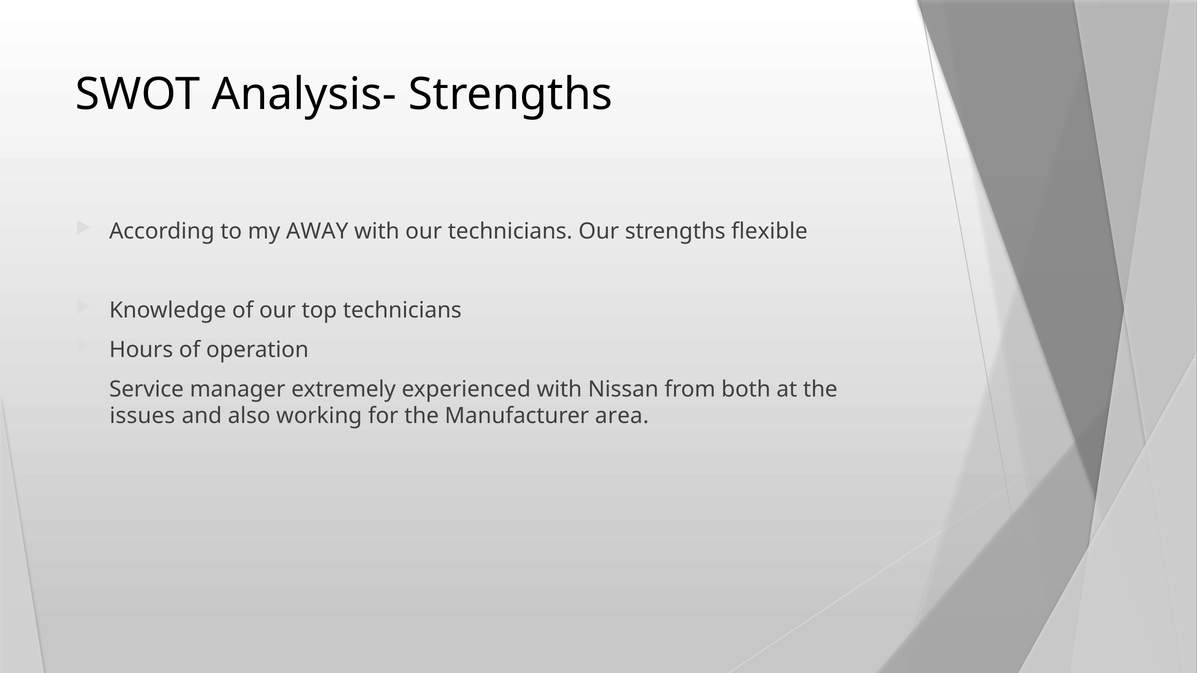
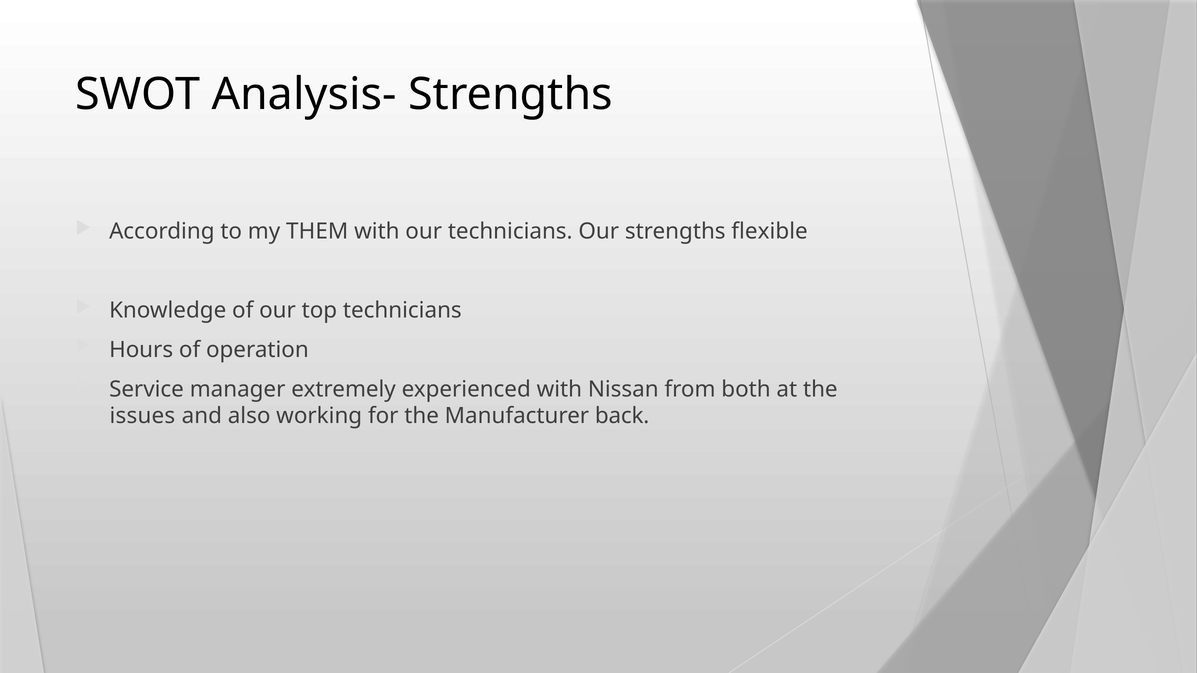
AWAY: AWAY -> THEM (317, 232)
area: area -> back (622, 416)
